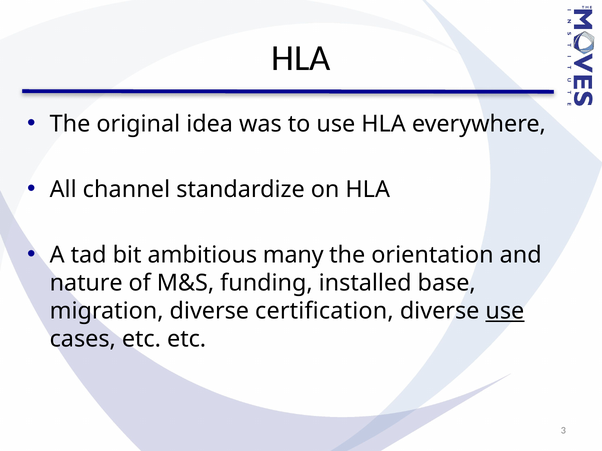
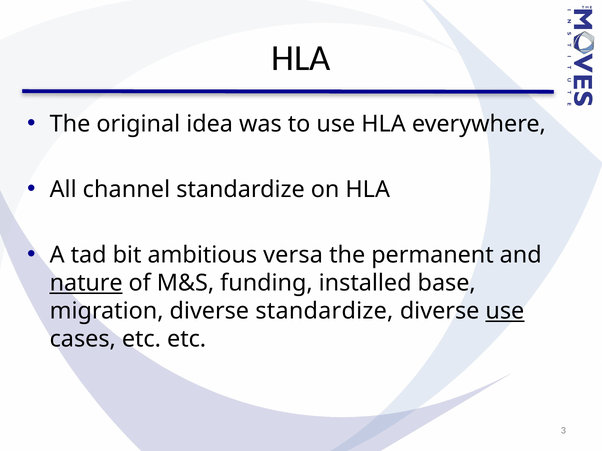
many: many -> versa (293, 255)
orientation: orientation -> permanent (433, 255)
nature underline: none -> present (86, 283)
diverse certification: certification -> standardize (324, 311)
